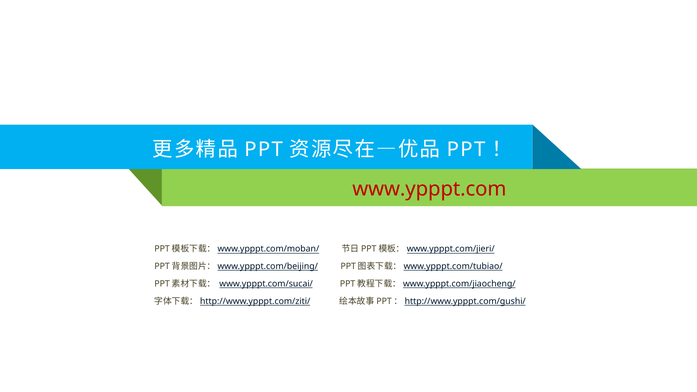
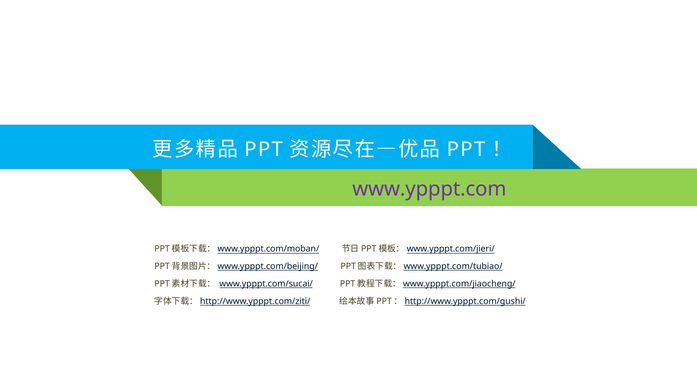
www.ypppt.com colour: red -> purple (429, 189)
